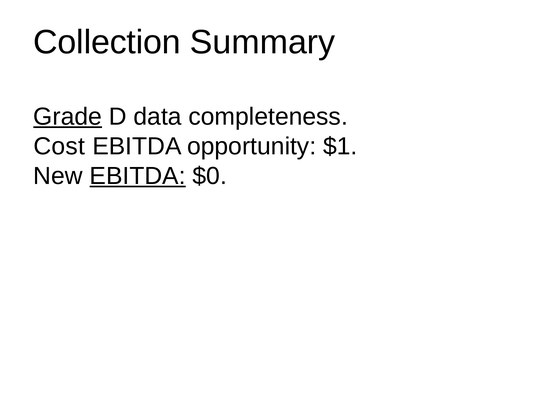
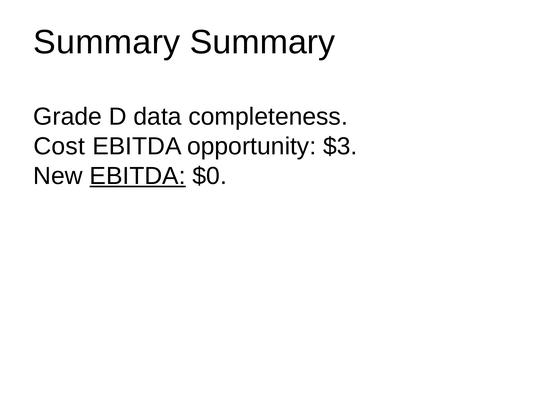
Collection: Collection -> Summary (107, 42)
Grade underline: present -> none (68, 117)
$1: $1 -> $3 (340, 146)
